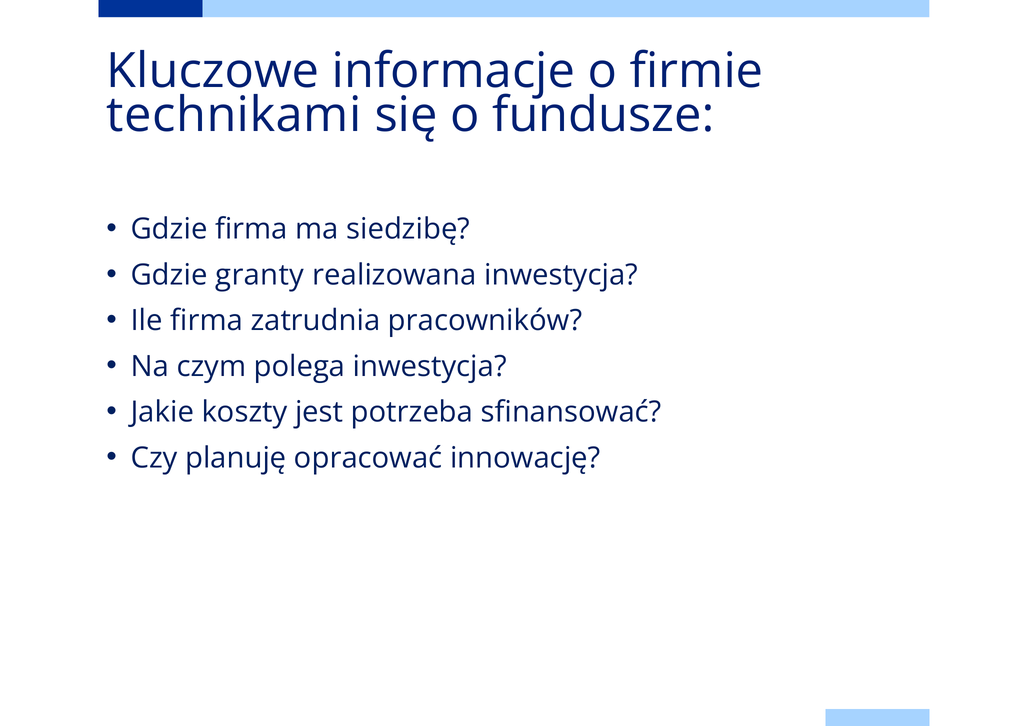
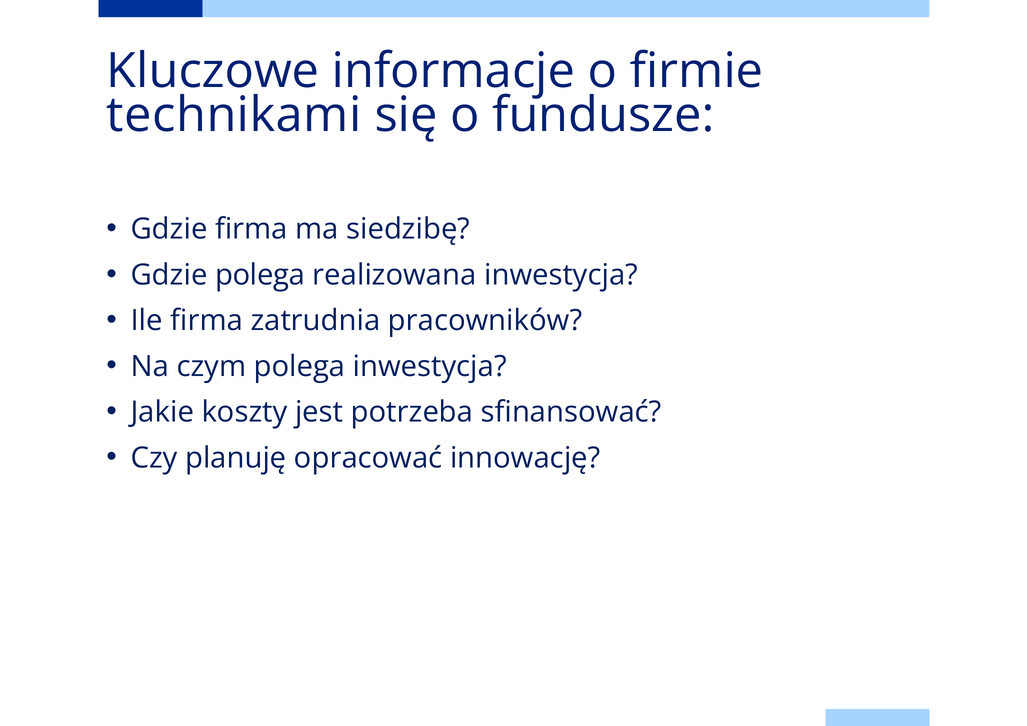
Gdzie granty: granty -> polega (260, 275)
